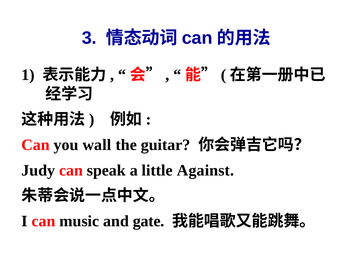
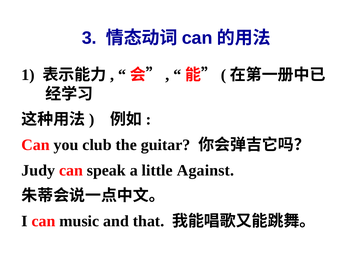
wall: wall -> club (97, 145)
gate: gate -> that (149, 222)
